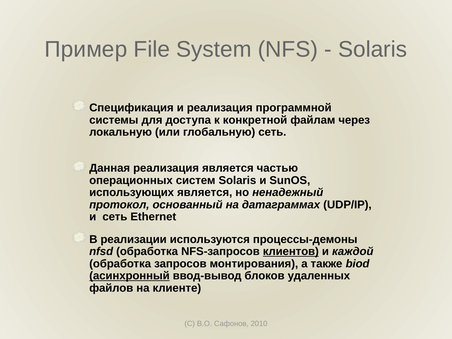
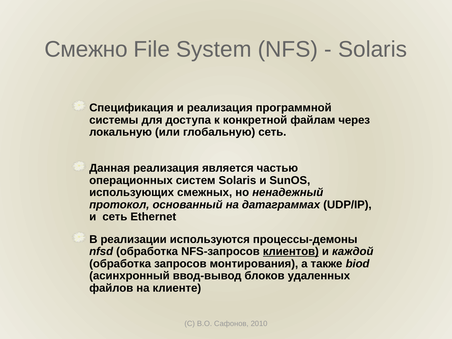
Пример: Пример -> Смежно (86, 49)
использующих является: является -> смежных (205, 193)
асинхронный underline: present -> none (129, 276)
